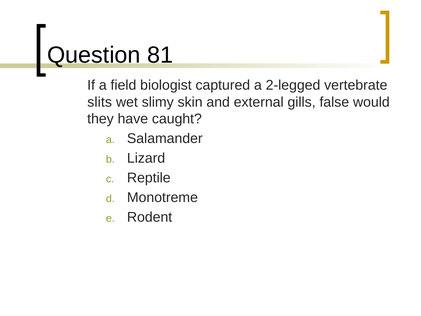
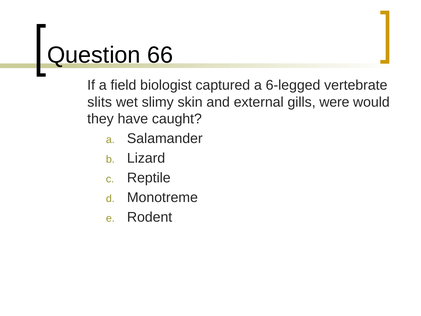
81: 81 -> 66 (160, 55)
2-legged: 2-legged -> 6-legged (293, 85)
false: false -> were (334, 102)
